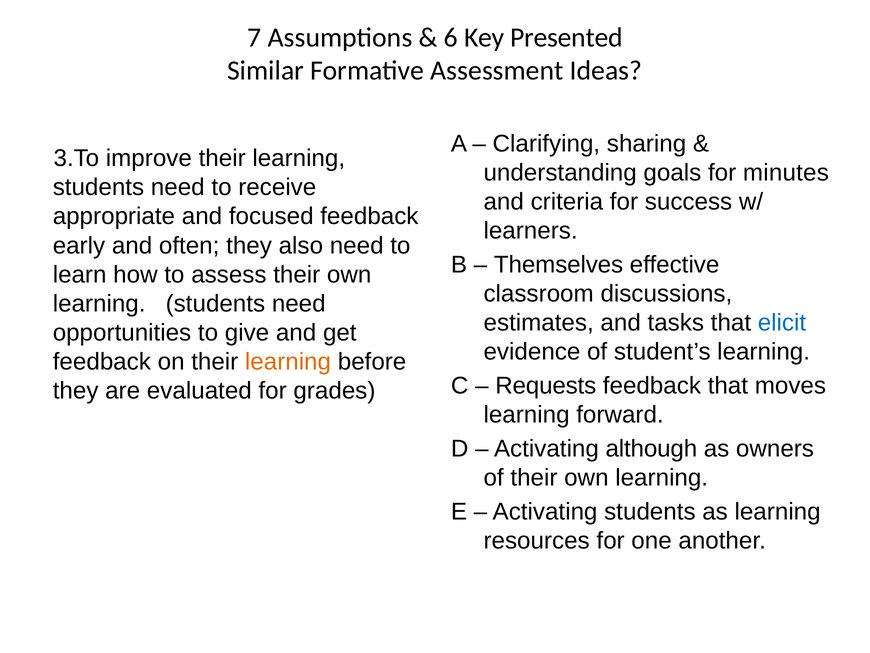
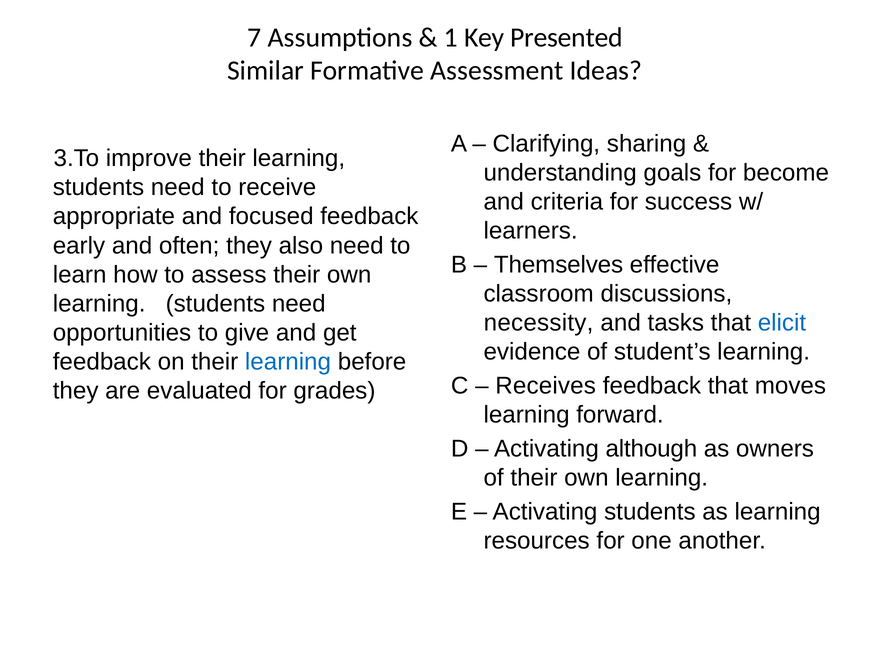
6: 6 -> 1 (451, 37)
minutes: minutes -> become (786, 173)
estimates: estimates -> necessity (539, 323)
learning colour: orange -> blue (288, 361)
Requests: Requests -> Receives (546, 386)
